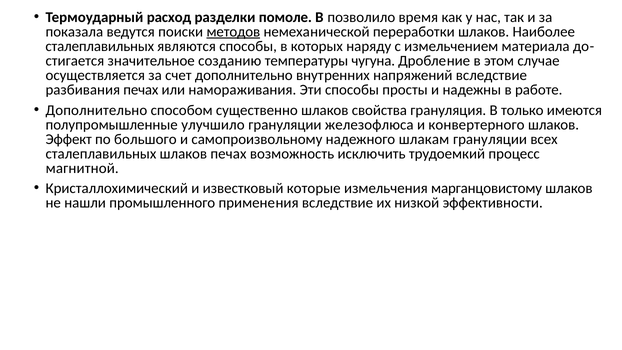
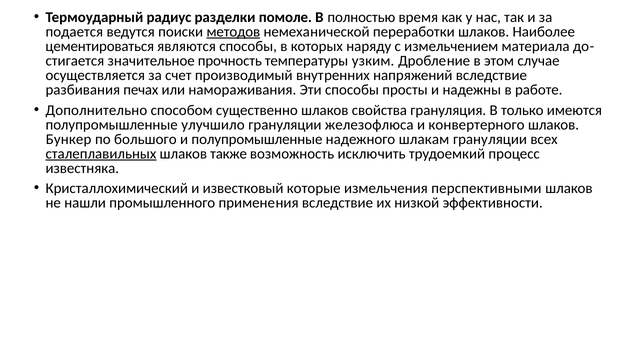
расход: расход -> радиус (169, 17)
позволило: позволило -> полностью (361, 17)
показала: показала -> подается (74, 32)
сталеплавильных: сталеплавильных -> цементироваться (100, 46)
созданию: созданию -> прочность (230, 61)
чугуна: чугуна -> узким (373, 61)
счет дополнительно: дополнительно -> производимый (244, 75)
Эффект: Эффект -> Бункер (69, 139)
и самопроизвольному: самопроизвольному -> полупромышленные (257, 139)
сталеплавильных underline: none -> present (101, 154)
шлаков печах: печах -> также (229, 154)
магнитной: магнитной -> известняка (82, 168)
марганцовистому: марганцовистому -> перспективными (486, 188)
